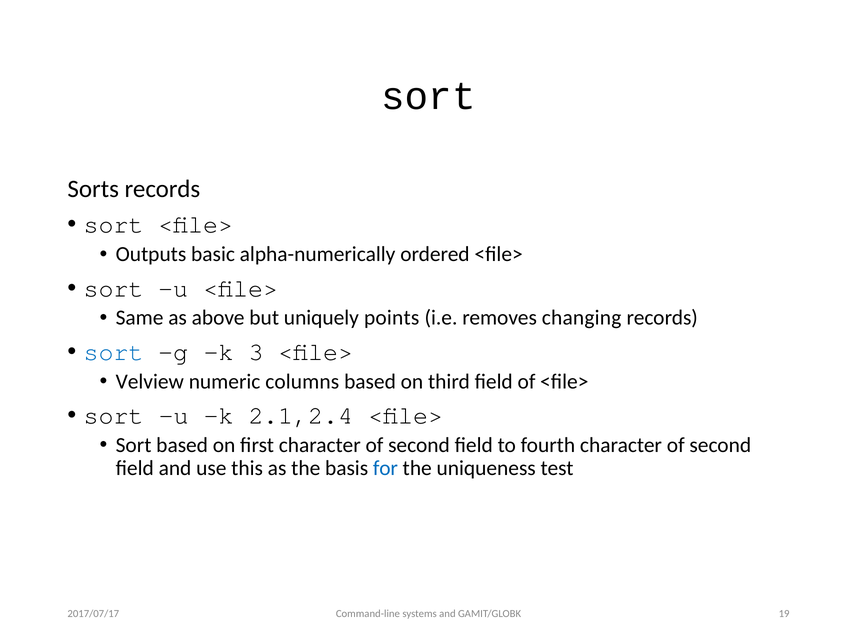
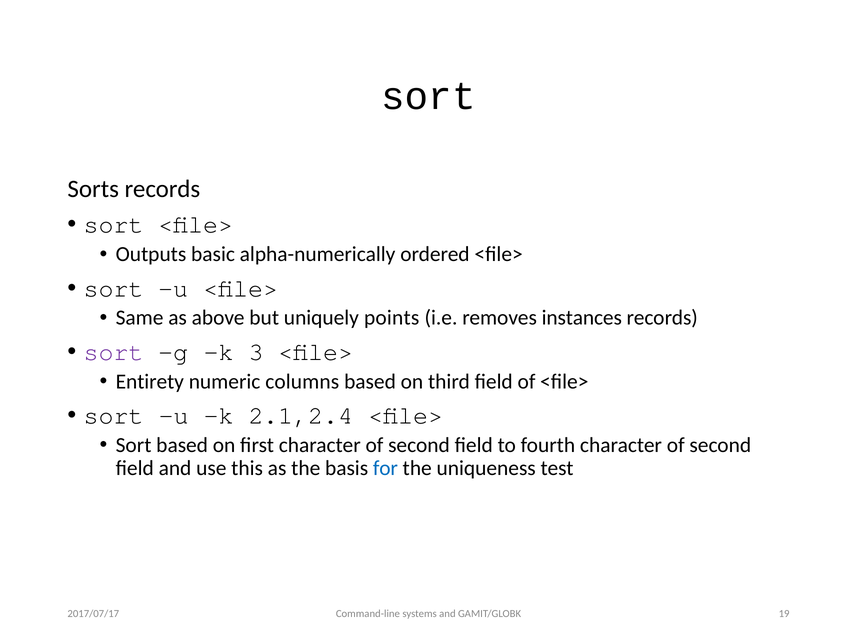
changing: changing -> instances (582, 318)
sort colour: blue -> purple (114, 352)
Velview: Velview -> Entirety (150, 381)
